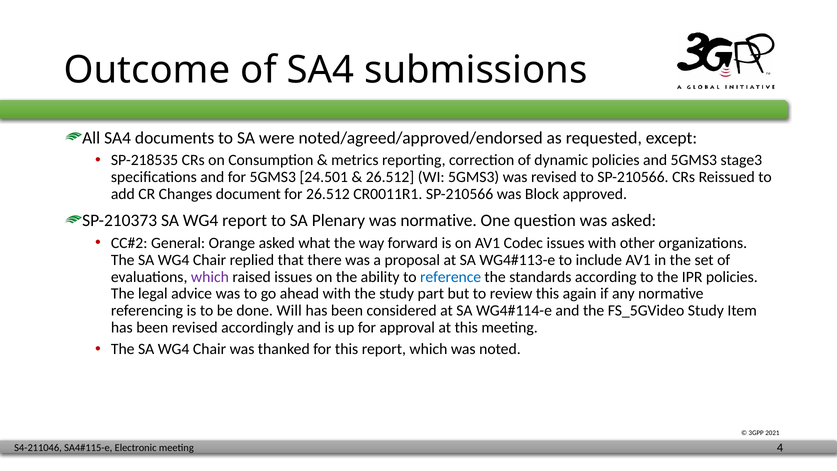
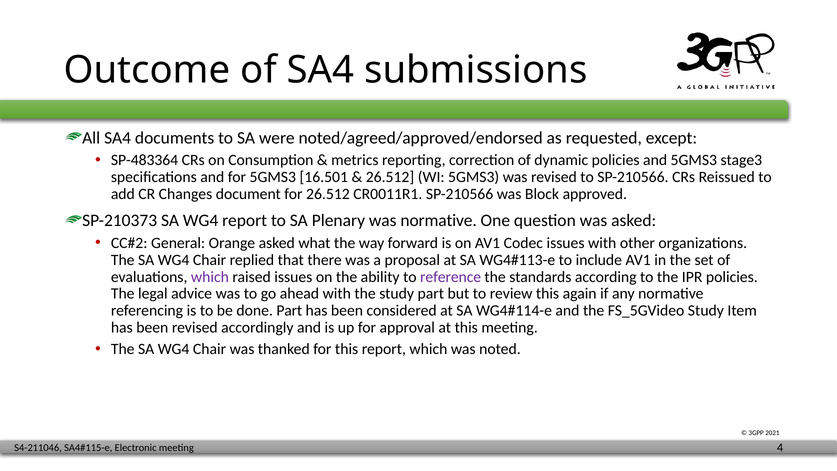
SP-218535: SP-218535 -> SP-483364 (145, 160)
24.501: 24.501 -> 16.501 (324, 177)
reference colour: blue -> purple (451, 277)
done Will: Will -> Part (289, 311)
